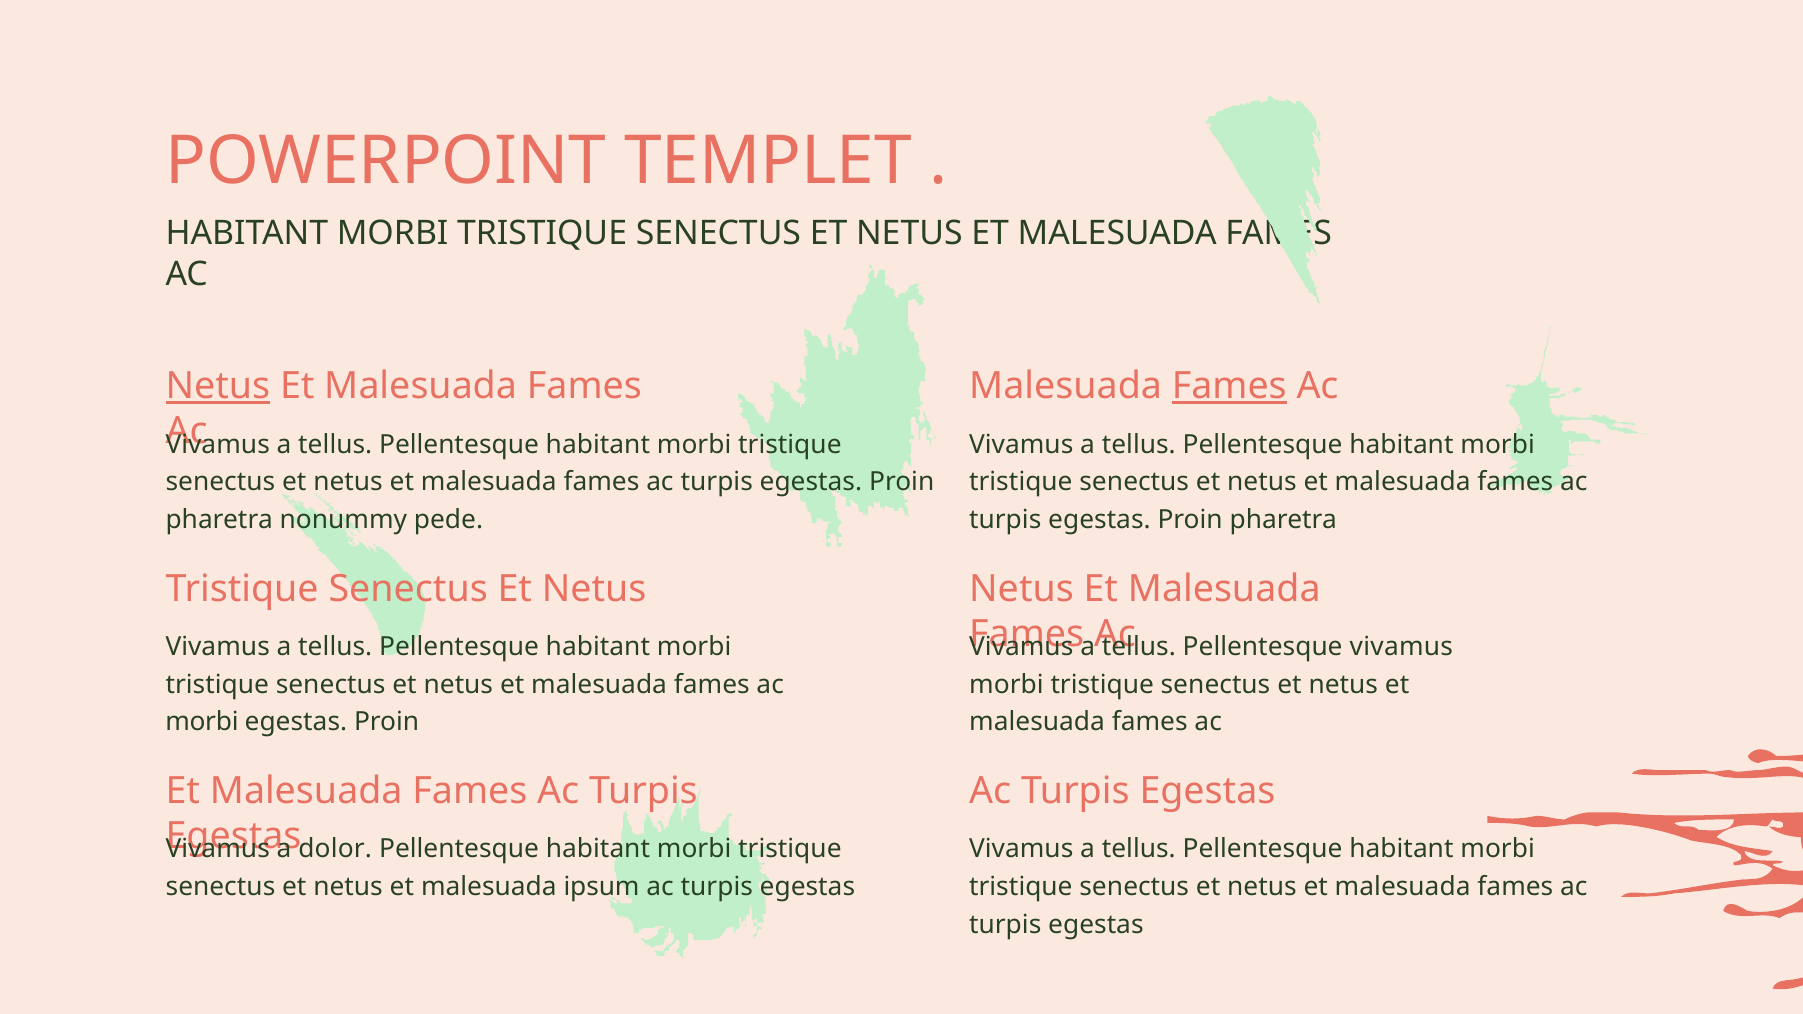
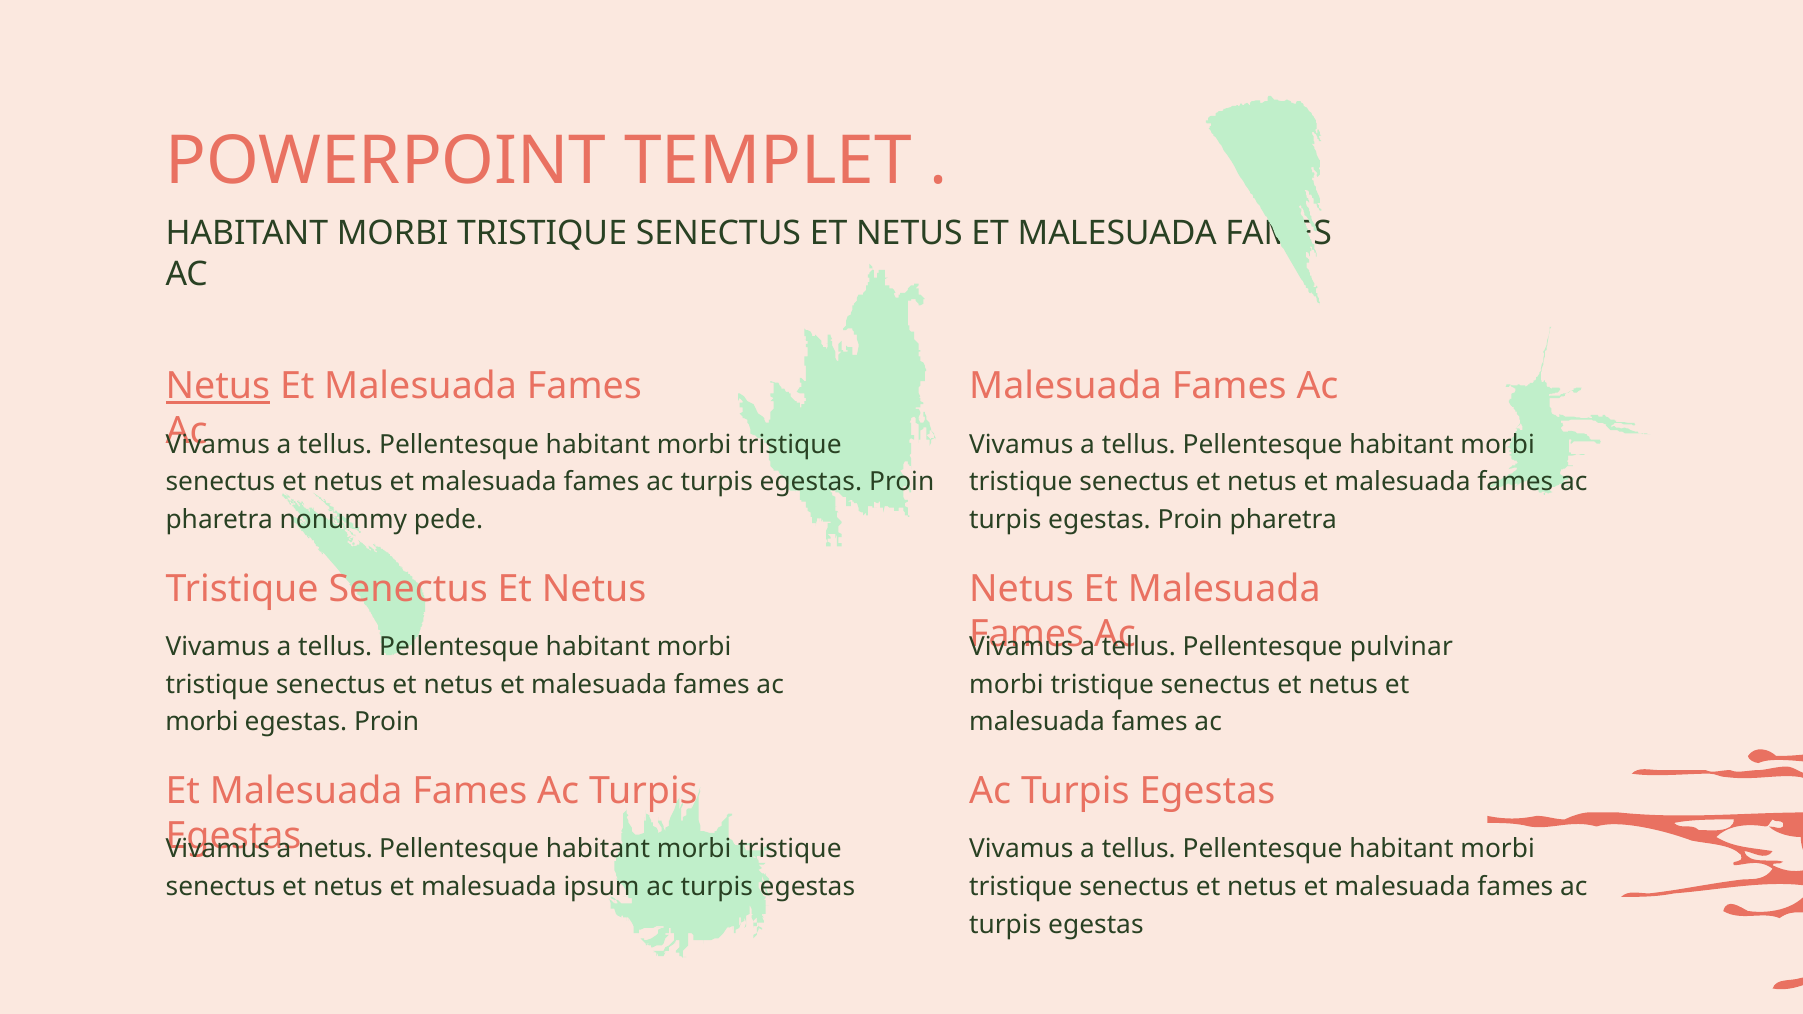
Fames underline: present -> none (1229, 387)
Pellentesque vivamus: vivamus -> pulvinar (1401, 647)
dolor: dolor -> netus (335, 849)
